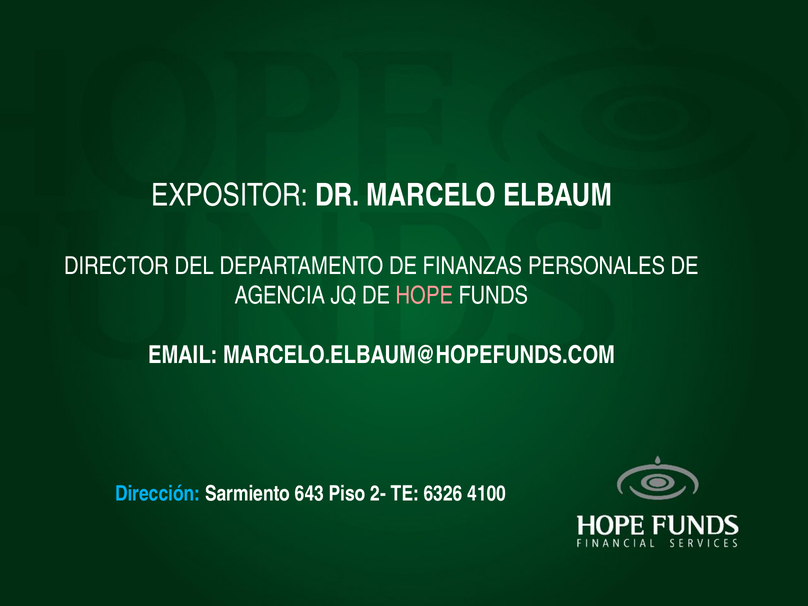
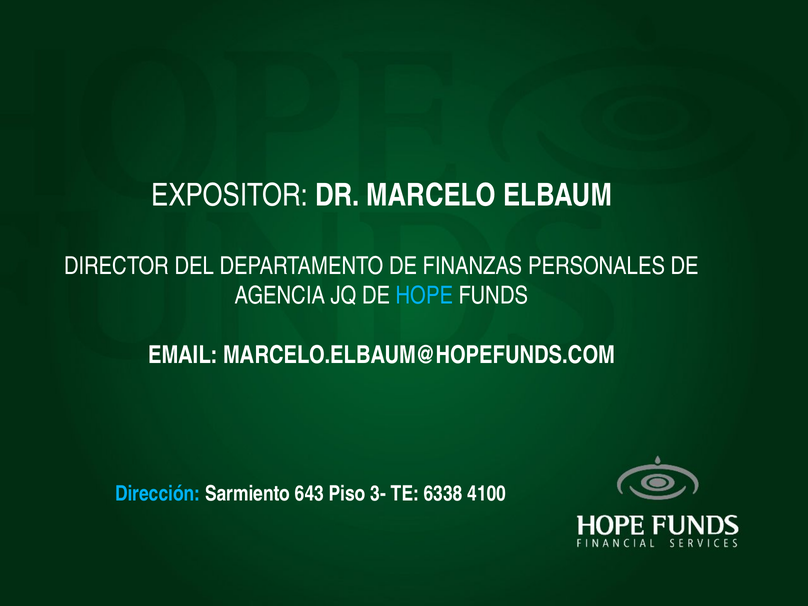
HOPE colour: pink -> light blue (424, 296)
2-: 2- -> 3- (378, 494)
6326: 6326 -> 6338 (443, 494)
